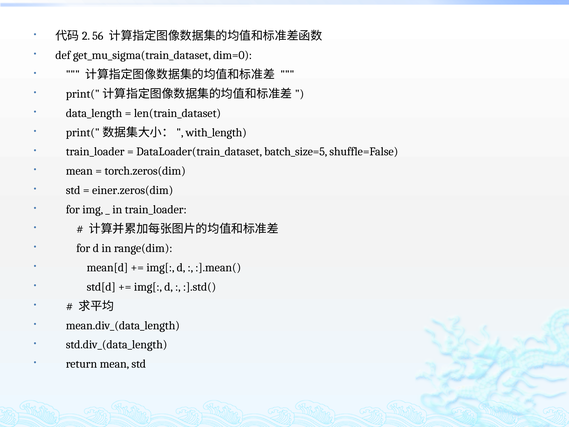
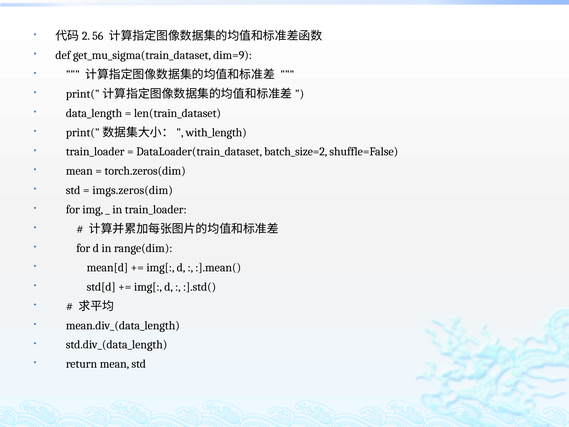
dim=0: dim=0 -> dim=9 (233, 55)
batch_size=5: batch_size=5 -> batch_size=2 (296, 152)
einer.zeros(dim: einer.zeros(dim -> imgs.zeros(dim (133, 190)
